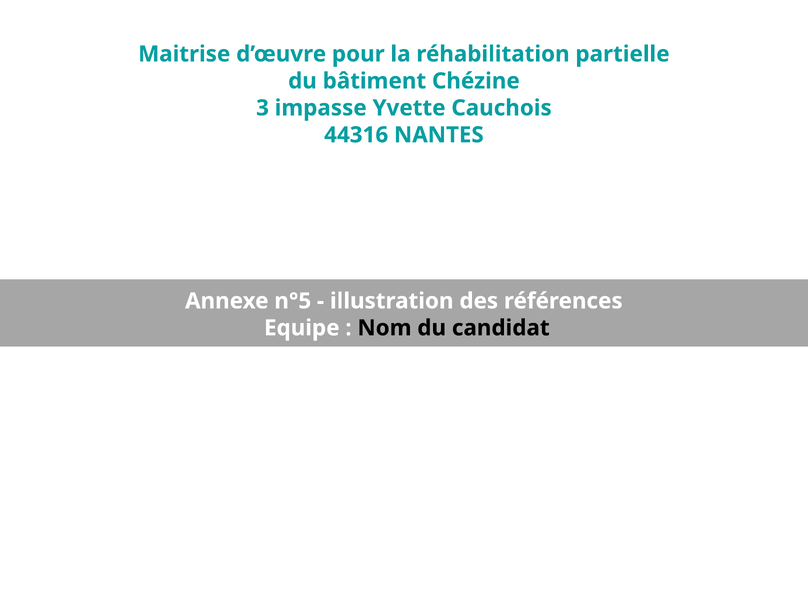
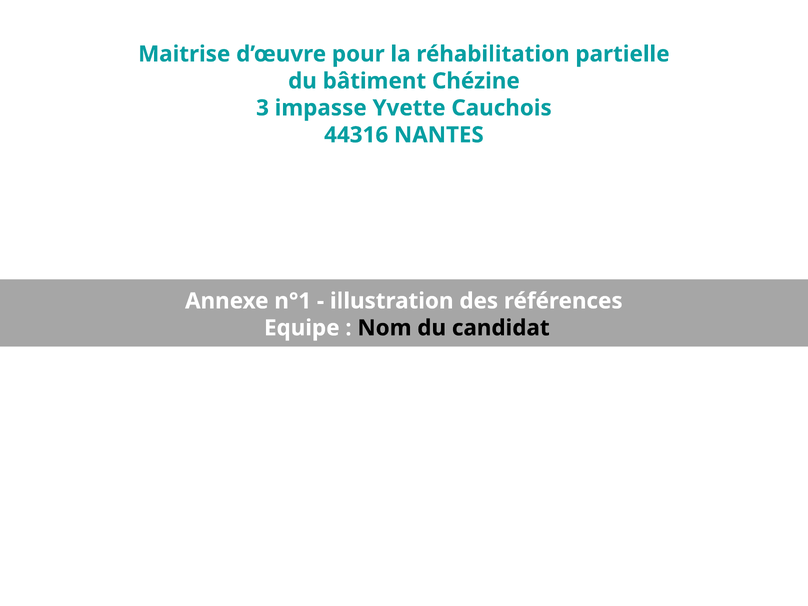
n°5: n°5 -> n°1 (293, 301)
